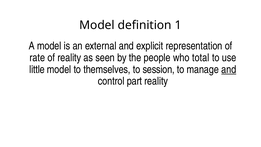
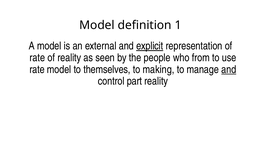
explicit underline: none -> present (150, 46)
total: total -> from (201, 58)
little: little -> rate (37, 69)
session: session -> making (159, 69)
